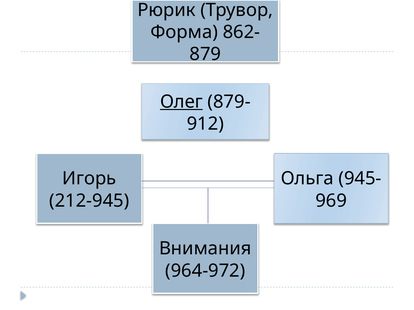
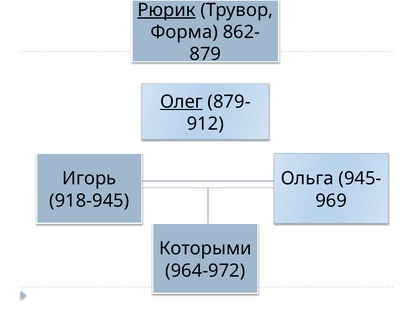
Рюрик underline: none -> present (167, 10)
212-945: 212-945 -> 918-945 (89, 201)
Внимания: Внимания -> Которыми (205, 249)
